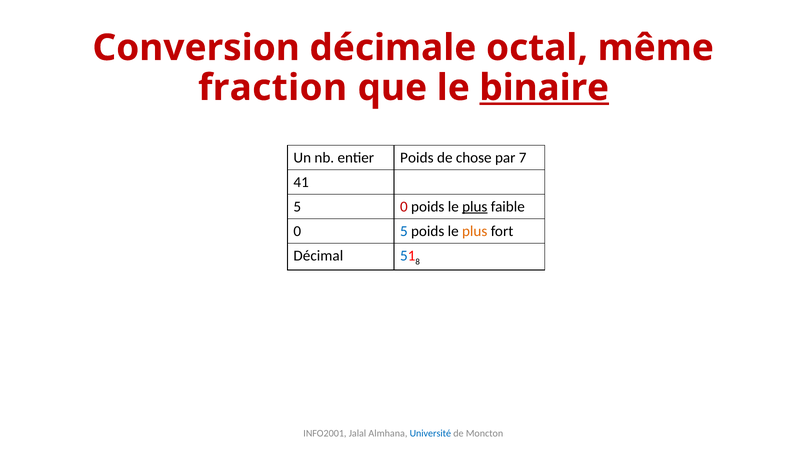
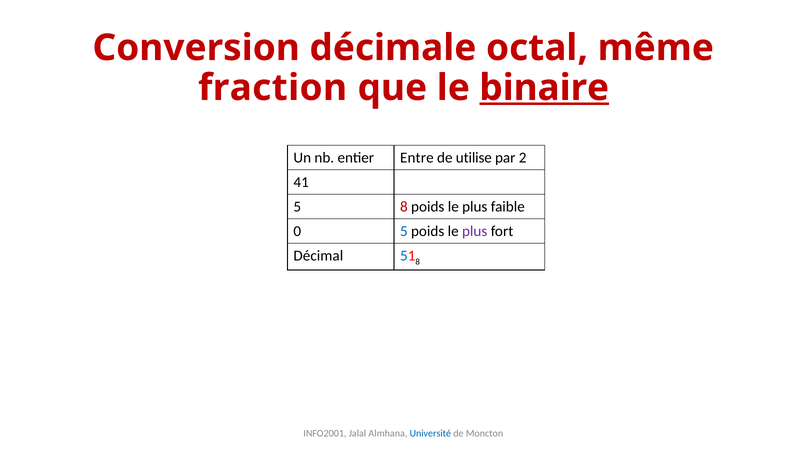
entier Poids: Poids -> Entre (417, 158)
chose: chose -> utilise (474, 158)
7: 7 -> 2 (523, 158)
5 0: 0 -> 8 (404, 207)
plus underline: present -> none (475, 207)
plus colour: orange -> purple (475, 231)
